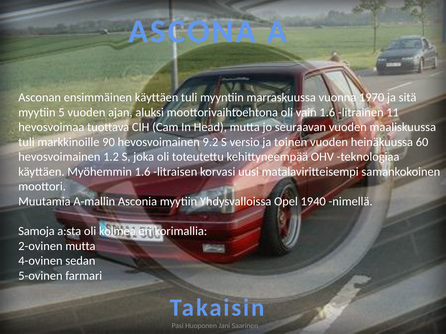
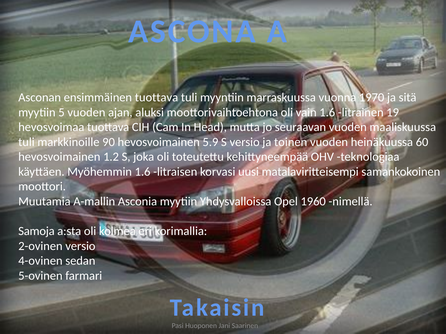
ensimmäinen käyttäen: käyttäen -> tuottava (156, 98)
11: 11 -> 19 (393, 112)
9.2: 9.2 -> 5.9 (210, 142)
1940: 1940 -> 1960 (313, 202)
2-ovinen mutta: mutta -> versio (80, 246)
